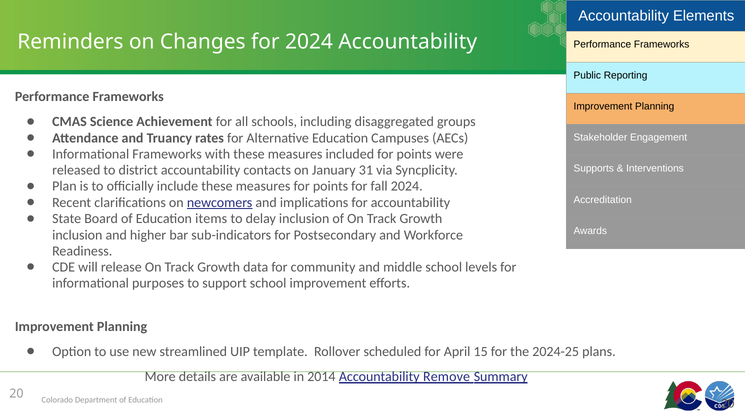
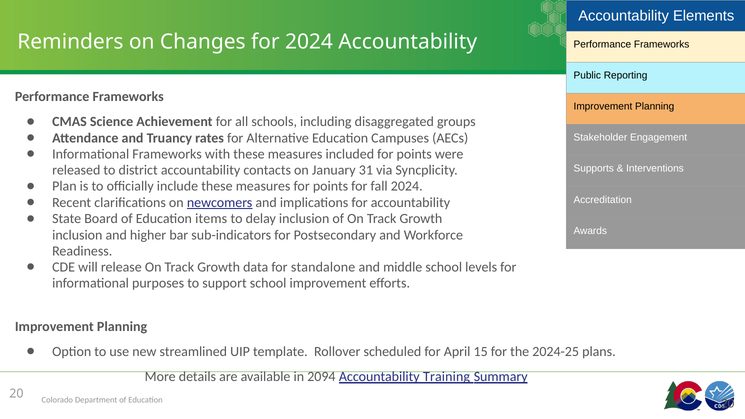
community: community -> standalone (323, 267)
2014: 2014 -> 2094 (321, 377)
Remove: Remove -> Training (447, 377)
